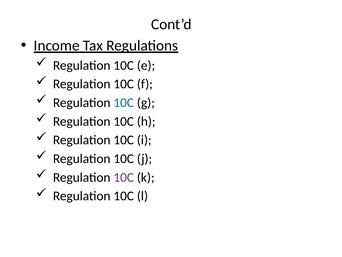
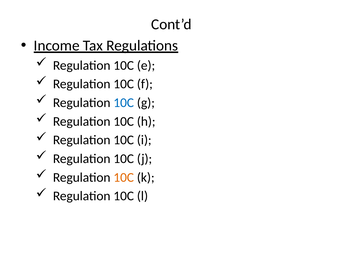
10C colour: purple -> orange (124, 177)
